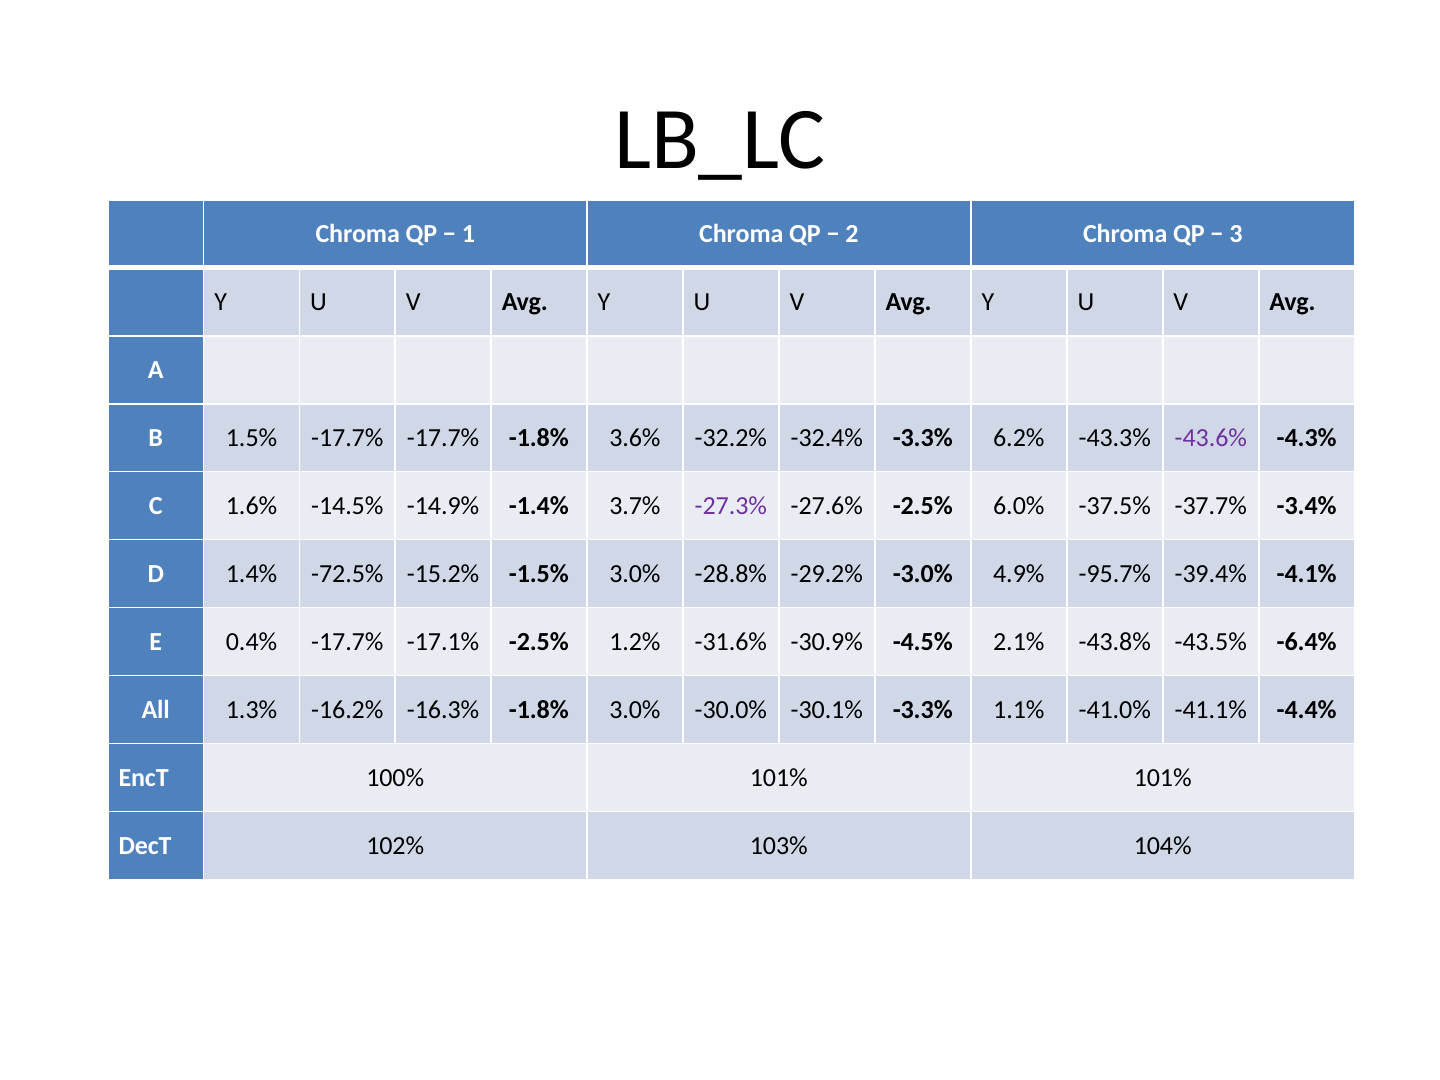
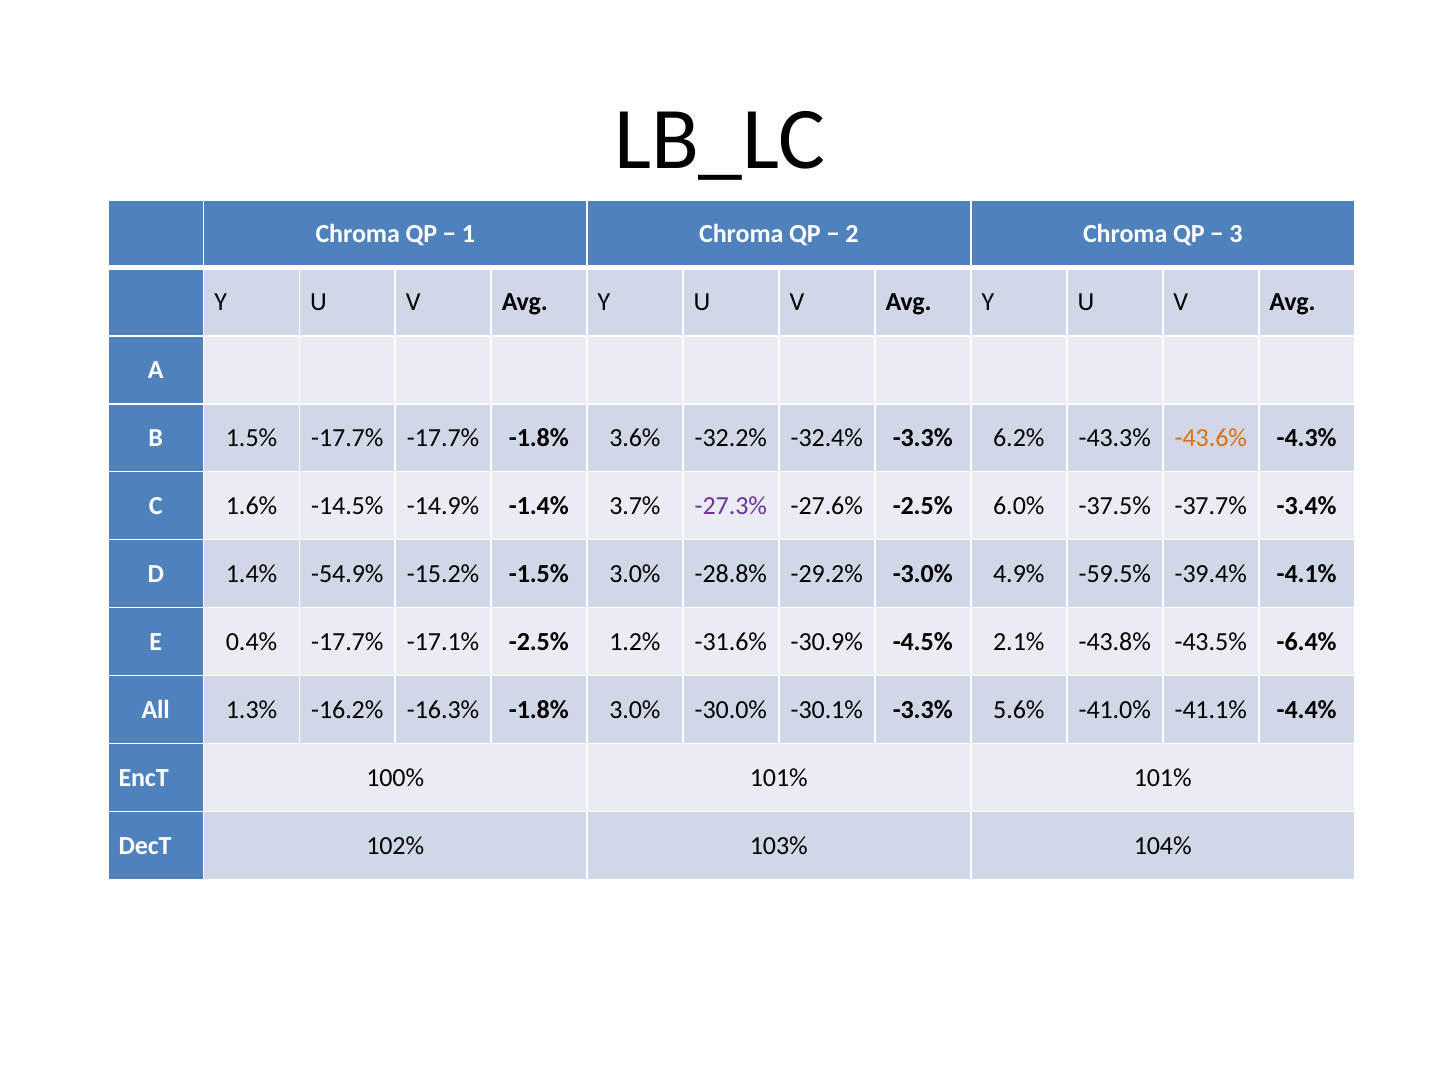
-43.6% colour: purple -> orange (1211, 438)
-72.5%: -72.5% -> -54.9% (347, 574)
-95.7%: -95.7% -> -59.5% (1115, 574)
1.1%: 1.1% -> 5.6% (1019, 710)
